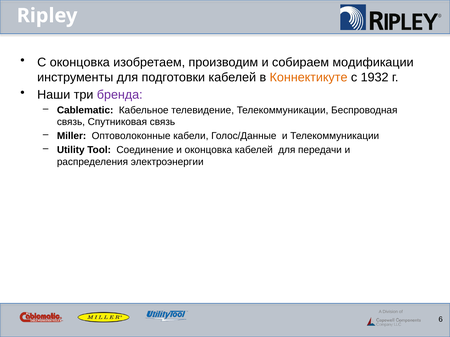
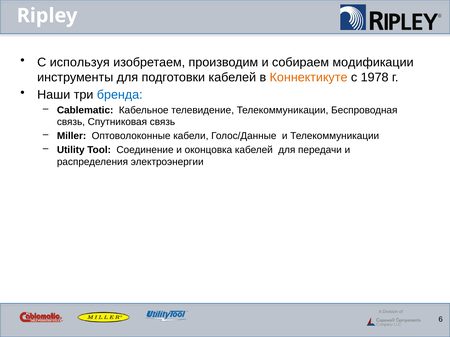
С оконцовка: оконцовка -> используя (80, 62)
1932: 1932 -> 1978 (375, 77)
бренда colour: purple -> blue (120, 95)
